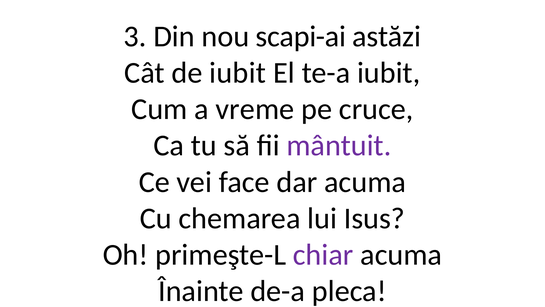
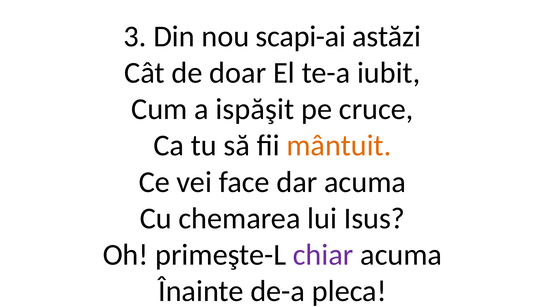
de iubit: iubit -> doar (238, 73)
vreme: vreme -> ispăşit (255, 109)
mântuit colour: purple -> orange (339, 145)
